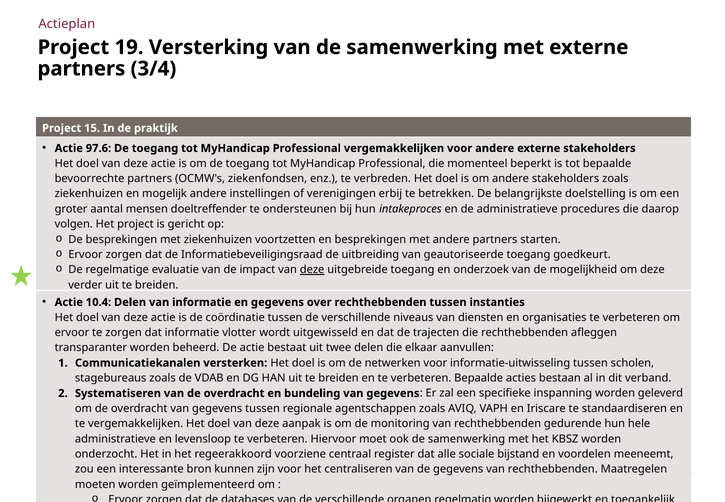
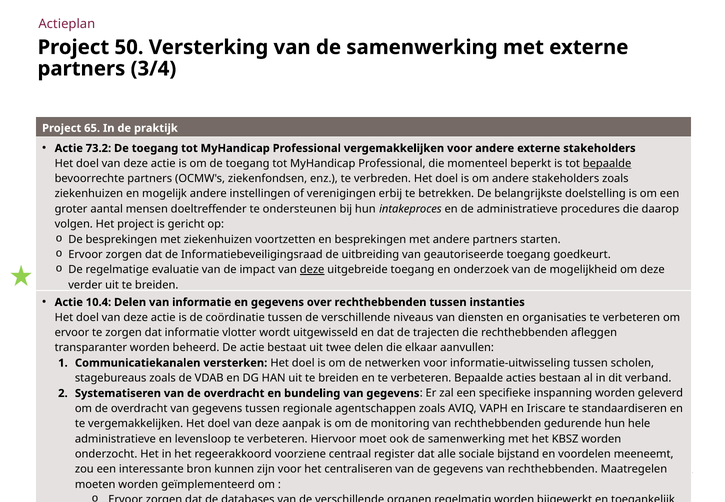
19: 19 -> 50 (129, 47)
15: 15 -> 65 (92, 128)
97.6: 97.6 -> 73.2 (98, 148)
bepaalde underline: none -> present (607, 163)
